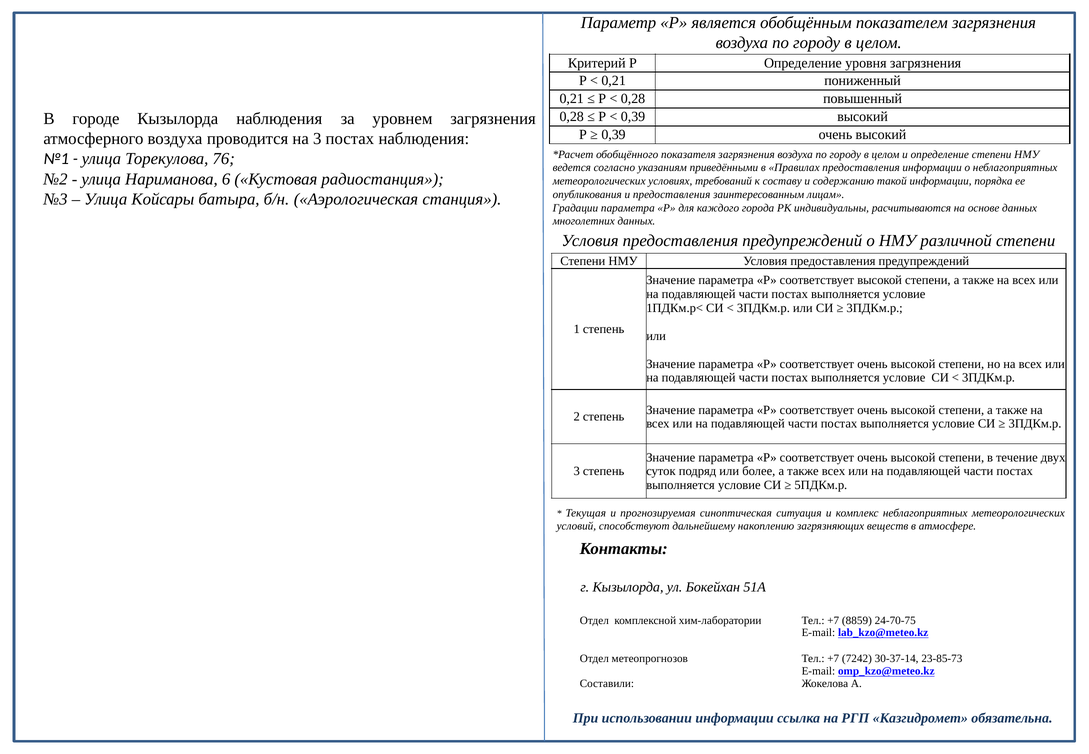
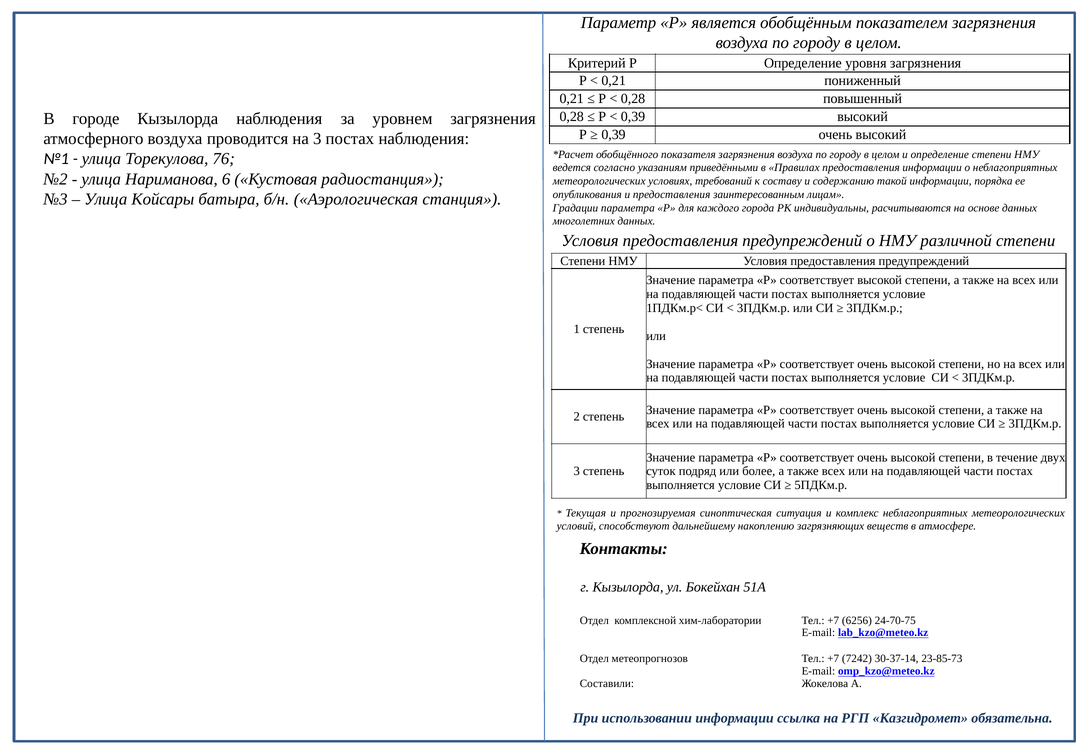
8859: 8859 -> 6256 (857, 620)
